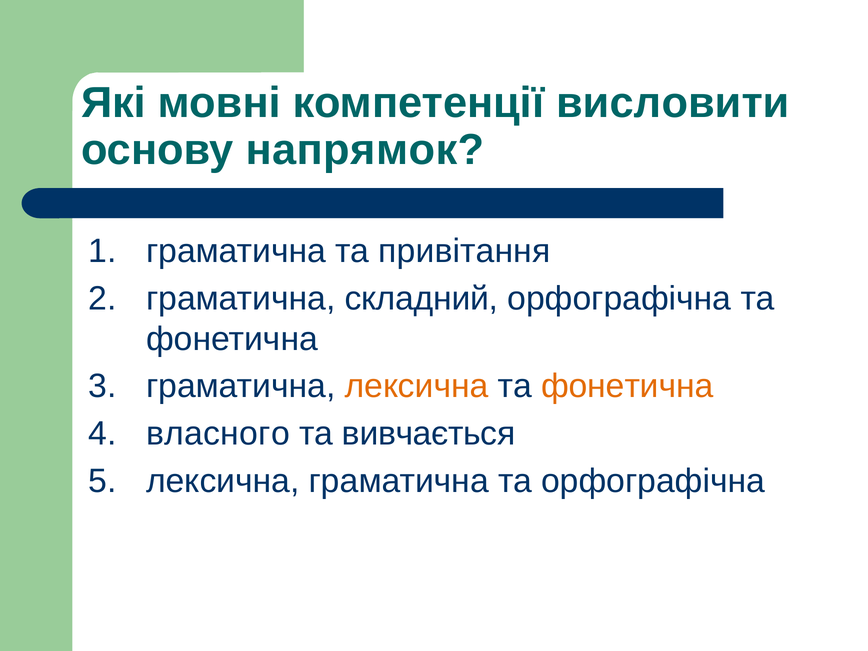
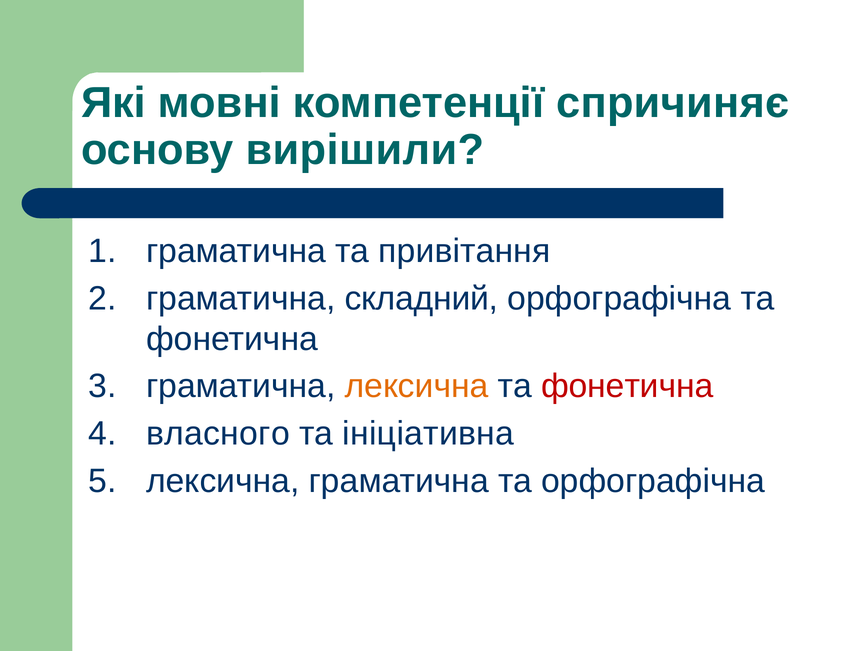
висловити: висловити -> спричиняє (673, 103)
напрямок: напрямок -> вирішили (365, 150)
фонетична colour: orange -> red (627, 386)
вивчається: вивчається -> ініціативна (428, 434)
